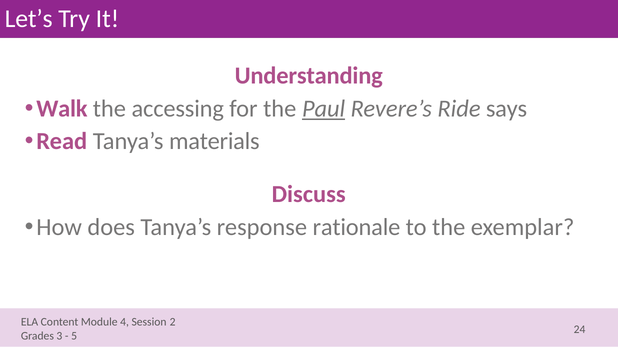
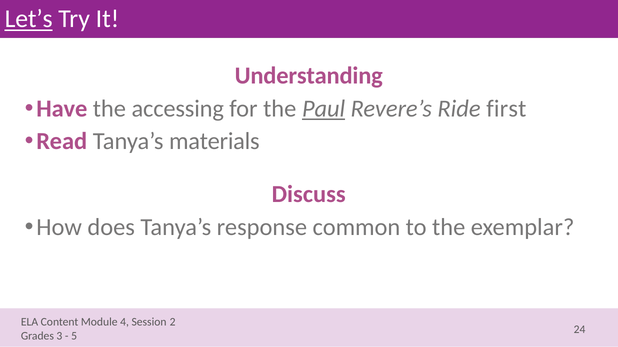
Let’s underline: none -> present (29, 19)
Walk: Walk -> Have (62, 109)
says: says -> first (506, 109)
rationale: rationale -> common (356, 228)
